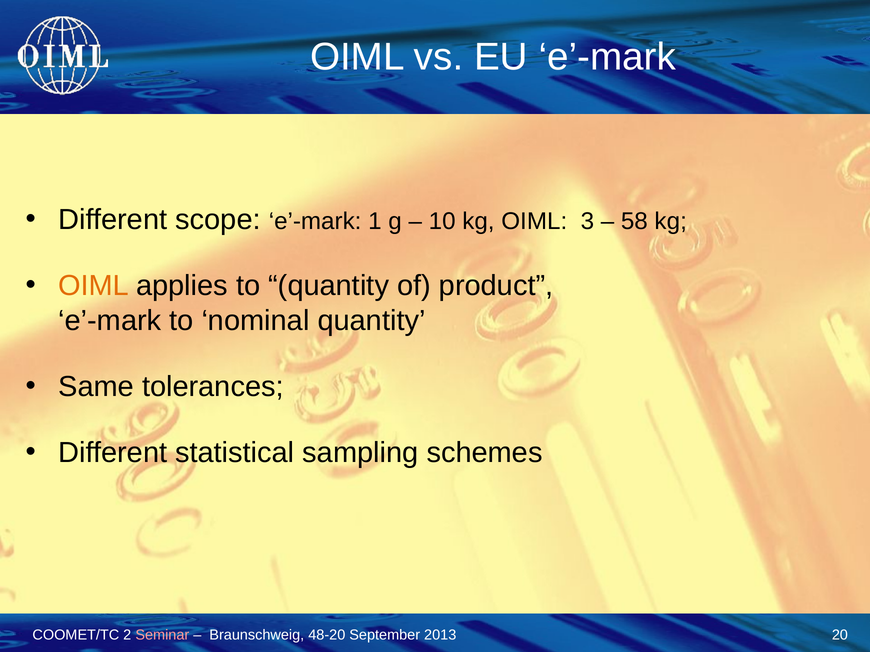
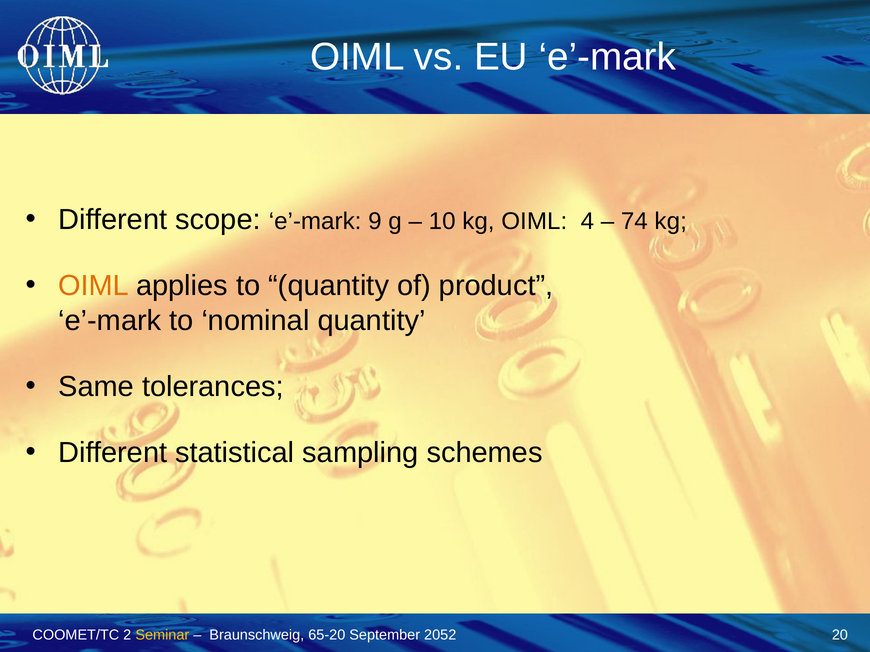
1: 1 -> 9 (375, 221)
3: 3 -> 4 (587, 221)
58: 58 -> 74 (634, 221)
Seminar colour: pink -> yellow (162, 635)
48-20: 48-20 -> 65-20 (327, 635)
2013: 2013 -> 2052 (440, 635)
